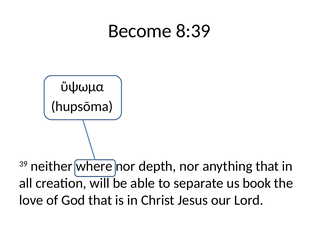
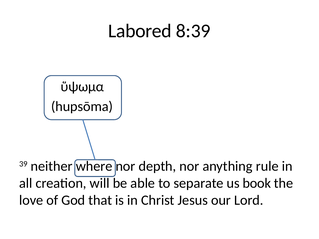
Become: Become -> Labored (140, 31)
anything that: that -> rule (267, 166)
